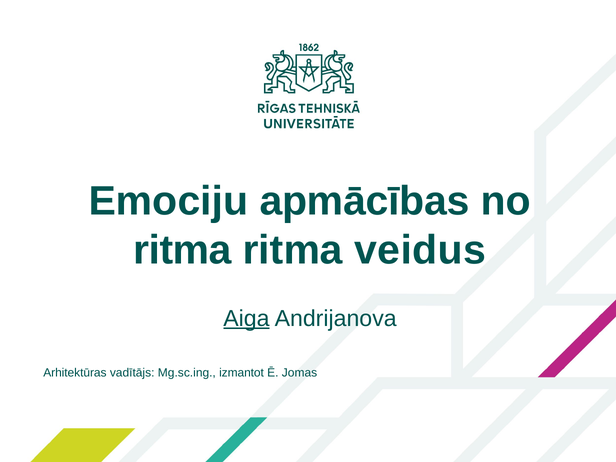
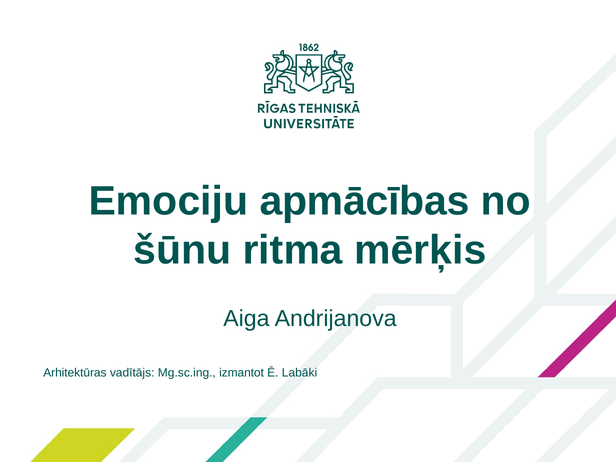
ritma: ritma -> šūnu (182, 250)
veidus: veidus -> mērķis (420, 250)
Aiga underline: present -> none (246, 318)
Jomas: Jomas -> Labāki (300, 373)
